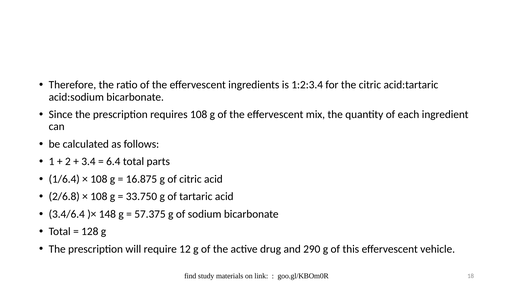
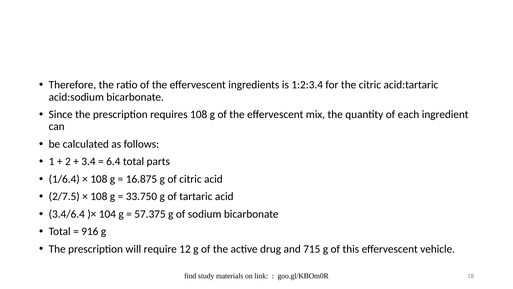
2/6.8: 2/6.8 -> 2/7.5 (64, 196)
148: 148 -> 104 (107, 214)
128: 128 -> 916 (90, 231)
290: 290 -> 715 (312, 249)
